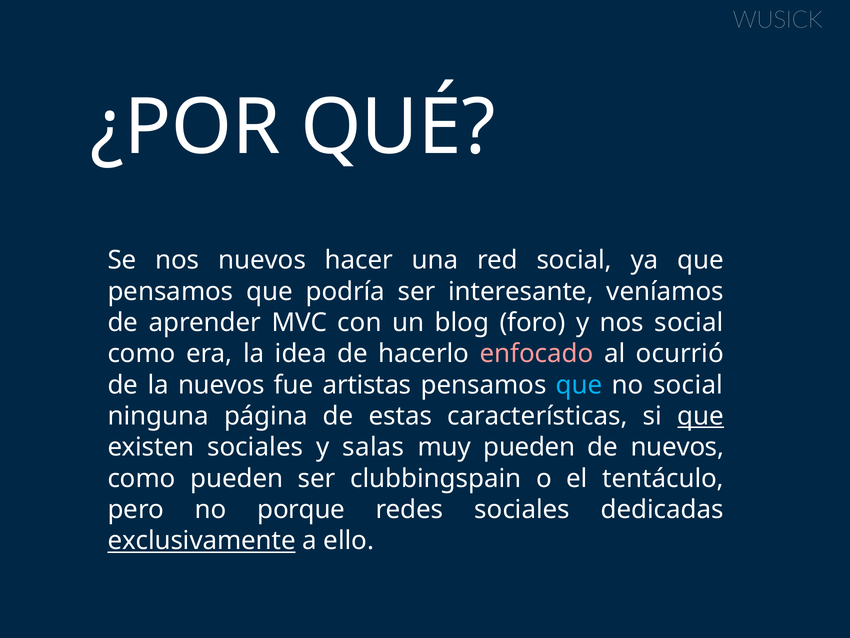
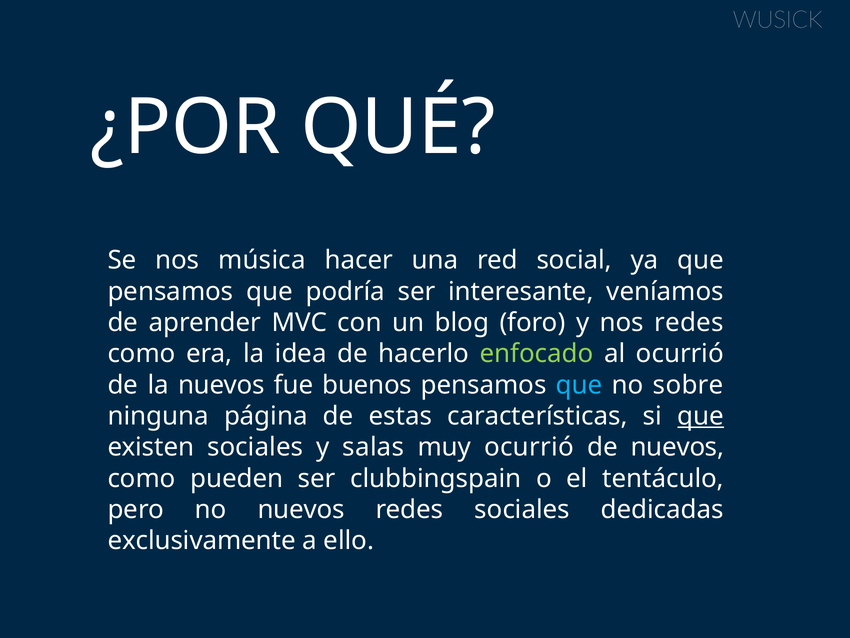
nos nuevos: nuevos -> música (262, 260)
nos social: social -> redes (689, 322)
enfocado colour: pink -> light green (537, 354)
artistas: artistas -> buenos (367, 385)
no social: social -> sobre (688, 385)
muy pueden: pueden -> ocurrió (529, 447)
no porque: porque -> nuevos (301, 509)
exclusivamente underline: present -> none (202, 540)
